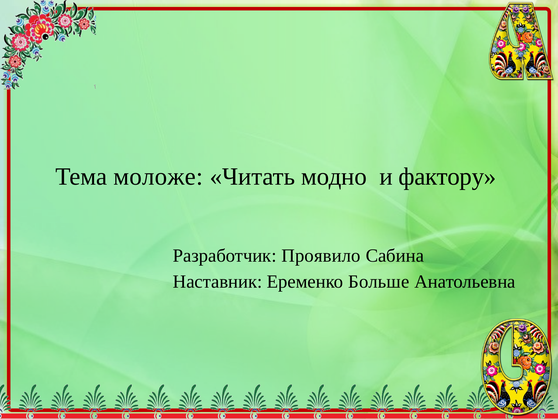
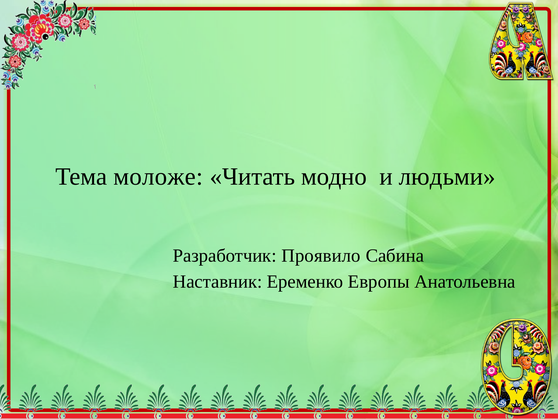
фактору: фактору -> людьми (447, 177)
Больше: Больше -> Европы (379, 281)
